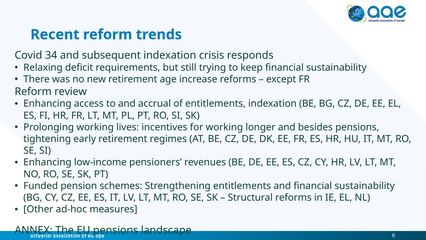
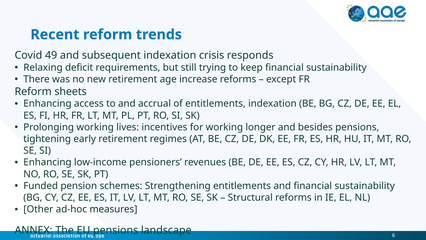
34: 34 -> 49 (51, 55)
review: review -> sheets (71, 91)
